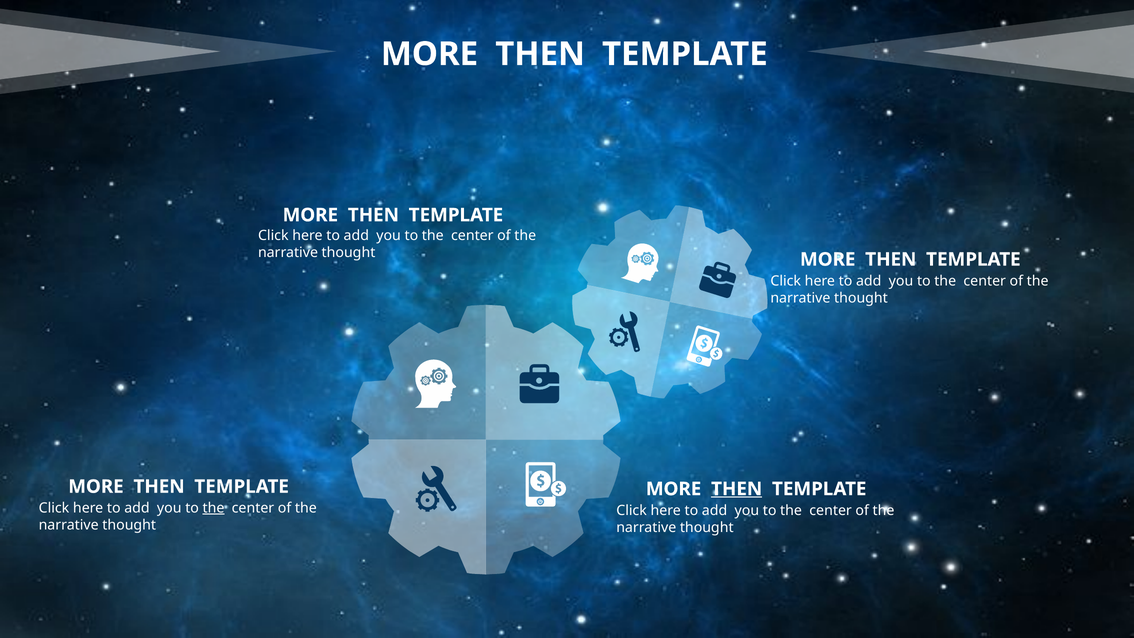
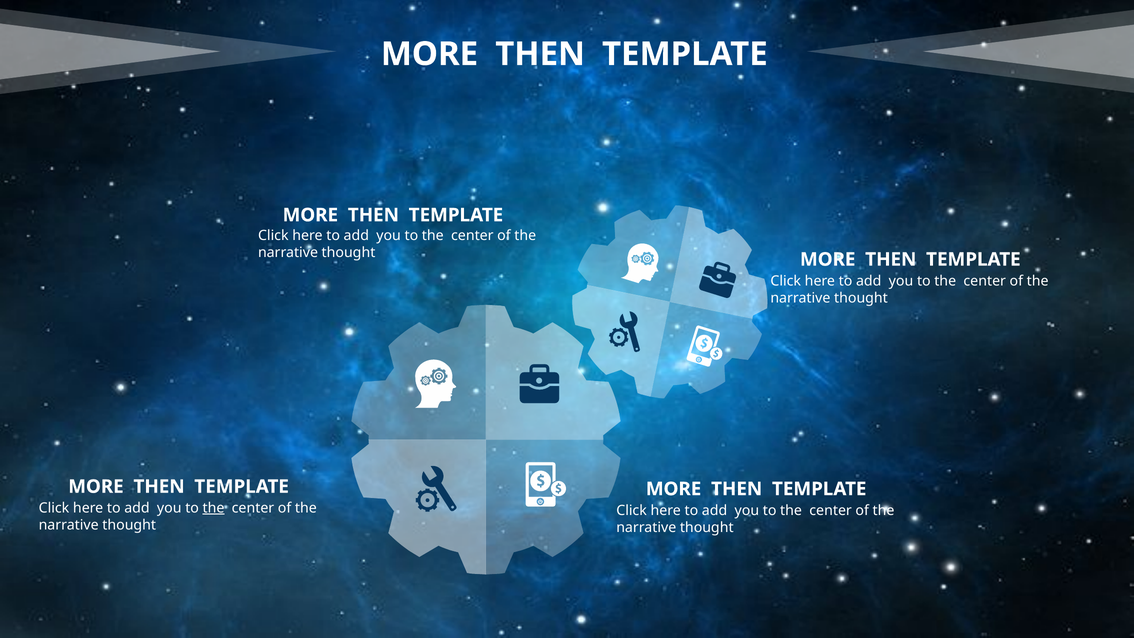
THEN underline: present -> none (737, 489)
